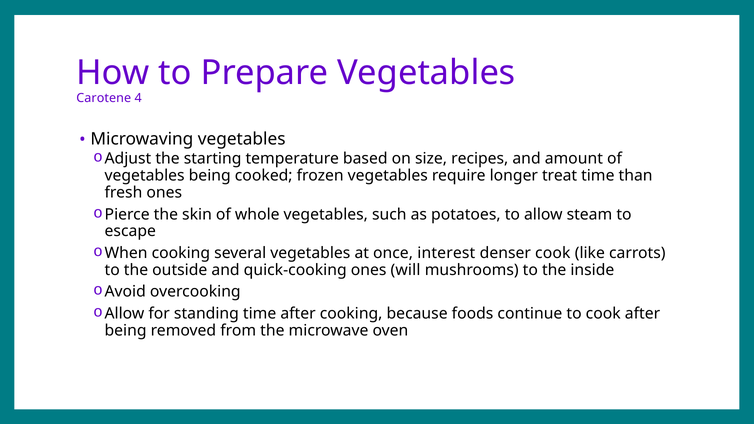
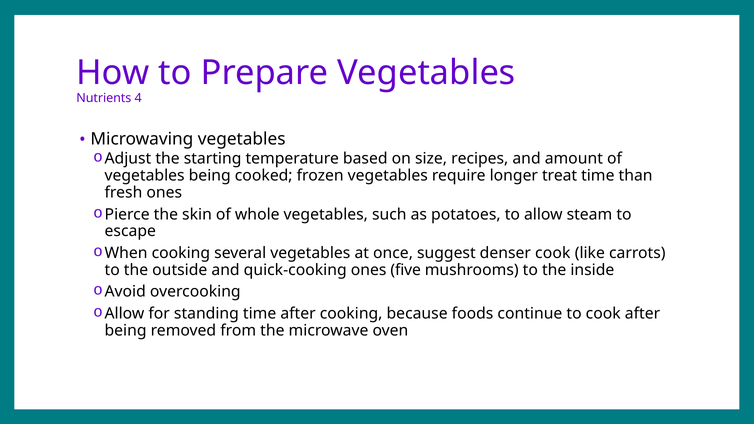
Carotene: Carotene -> Nutrients (104, 98)
interest: interest -> suggest (446, 253)
will: will -> five (406, 270)
